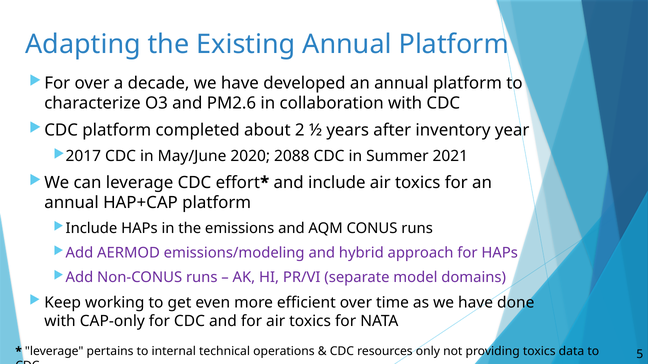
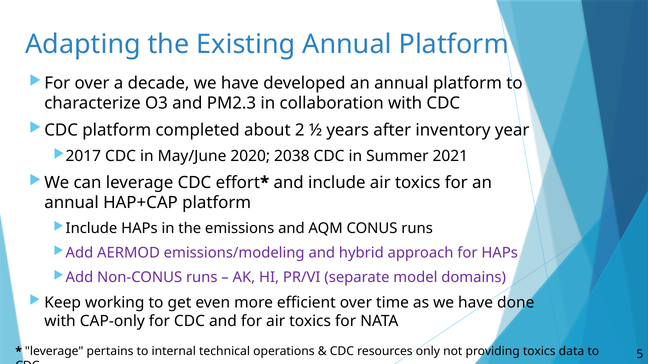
PM2.6: PM2.6 -> PM2.3 (231, 103)
2088: 2088 -> 2038 (292, 157)
